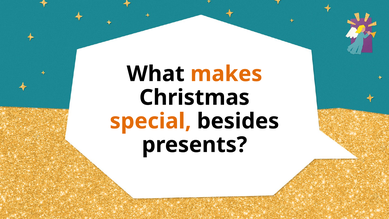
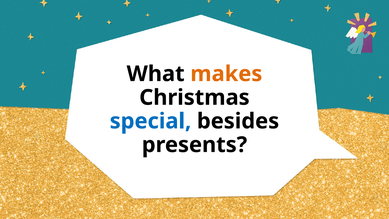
special colour: orange -> blue (150, 121)
